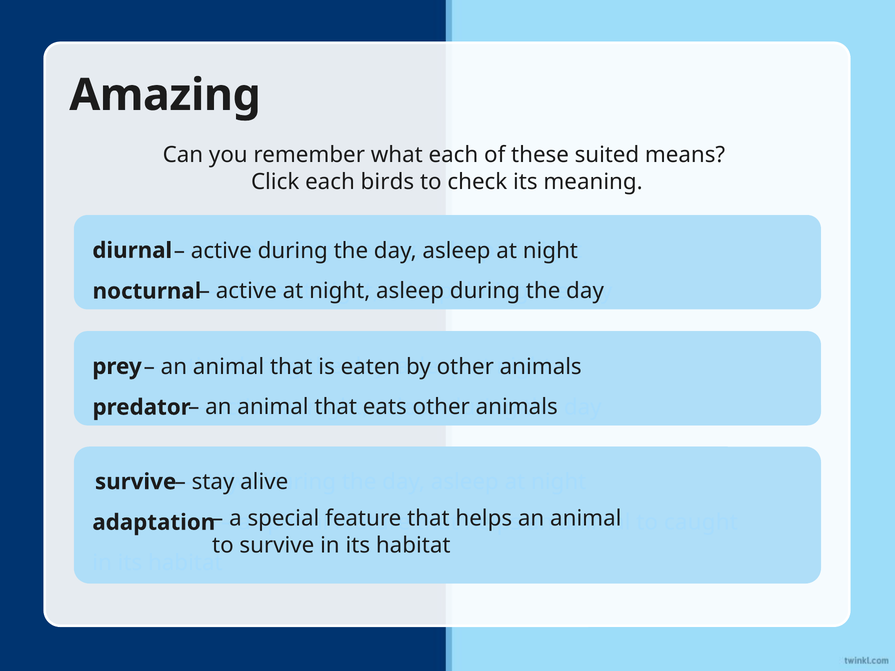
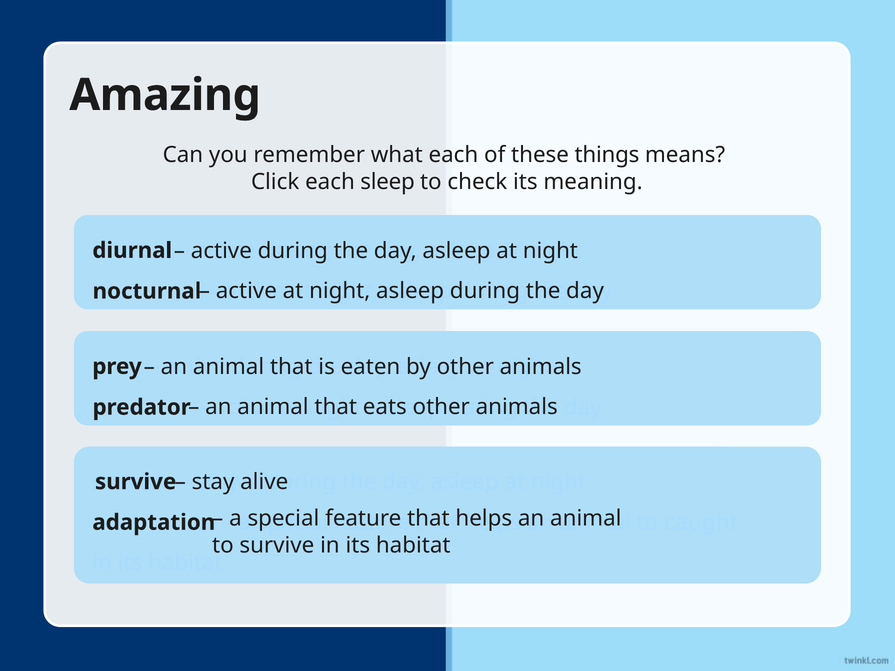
suited: suited -> things (607, 155)
birds: birds -> sleep (388, 182)
